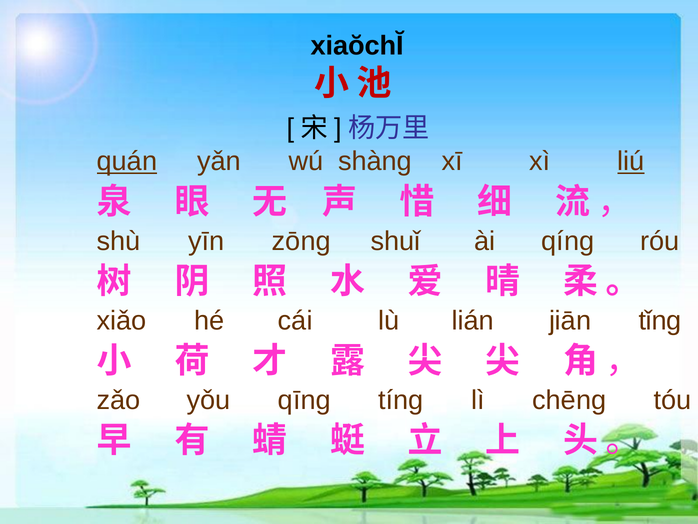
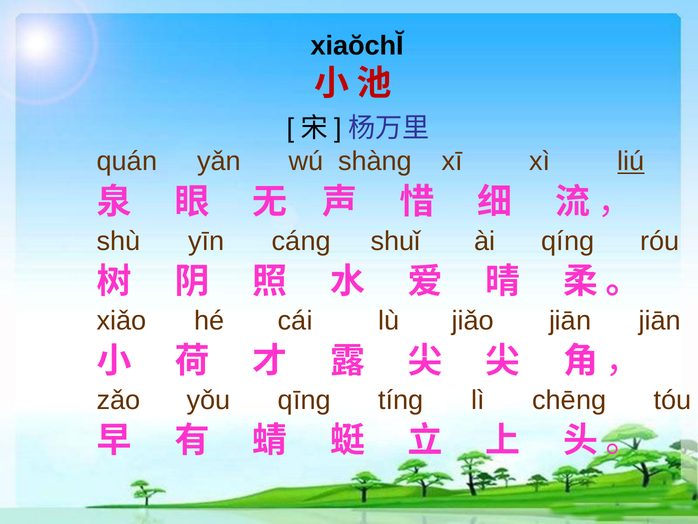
quán underline: present -> none (127, 161)
zōnɡ: zōnɡ -> cánɡ (301, 241)
lián: lián -> jiǎo (473, 320)
jiān tǐnɡ: tǐnɡ -> jiān (660, 320)
